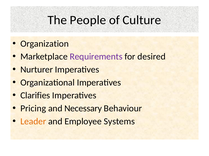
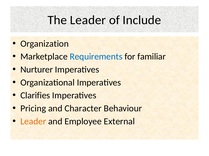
The People: People -> Leader (88, 20)
Culture: Culture -> Include (142, 20)
Requirements colour: purple -> blue (96, 57)
desired: desired -> familiar (152, 57)
Necessary: Necessary -> Character (83, 109)
Systems: Systems -> External (119, 122)
